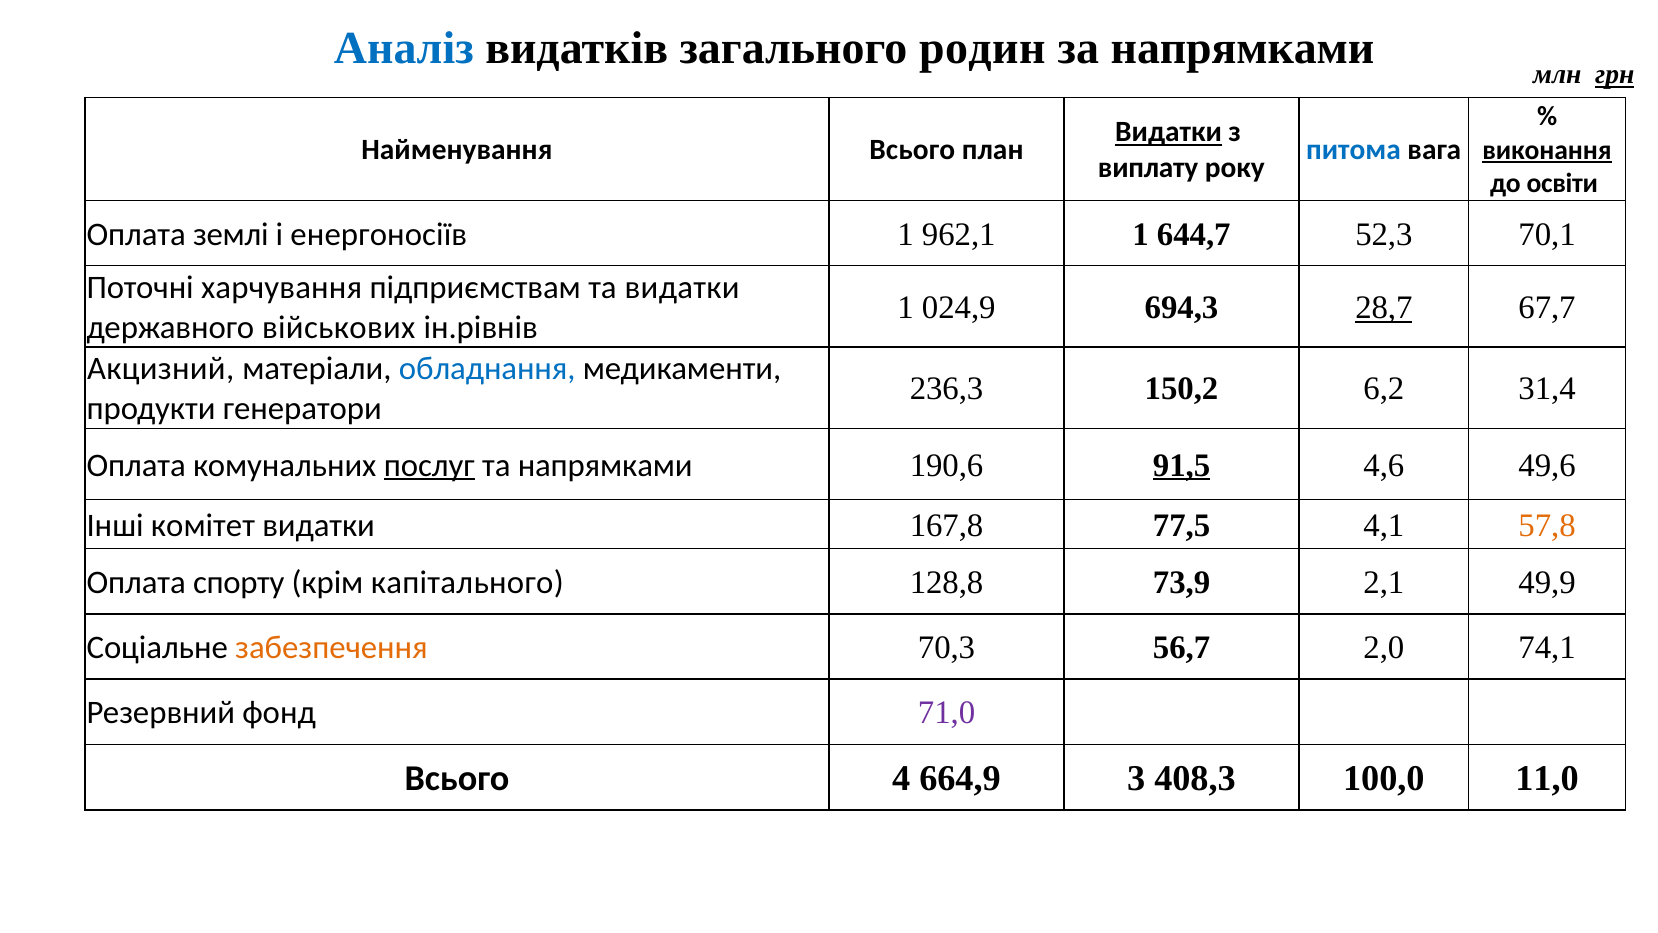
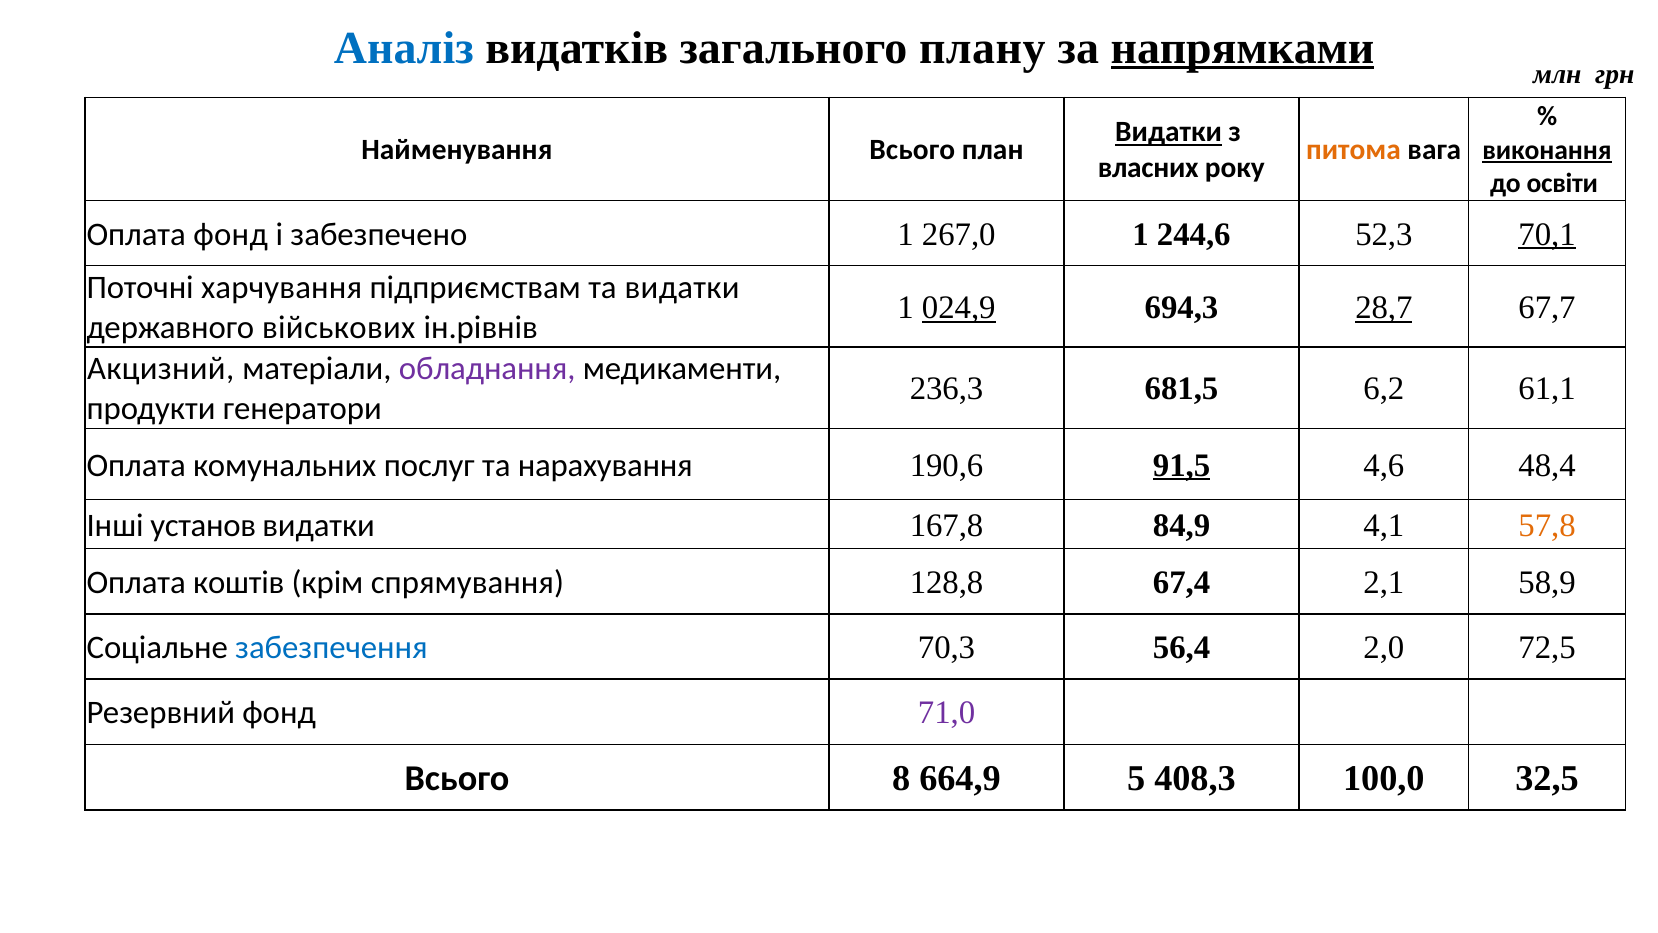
родин: родин -> плану (982, 48)
напрямками underline: none -> present (1243, 48)
грн underline: present -> none (1615, 75)
питома colour: blue -> orange (1354, 150)
виплату: виплату -> власних (1148, 168)
Оплата землі: землі -> фонд (231, 234)
енергоносіїв: енергоносіїв -> забезпечено (379, 234)
962,1: 962,1 -> 267,0 (959, 234)
644,7: 644,7 -> 244,6 (1194, 234)
70,1 underline: none -> present (1547, 234)
024,9 underline: none -> present (959, 307)
обладнання colour: blue -> purple (487, 369)
150,2: 150,2 -> 681,5 (1182, 389)
31,4: 31,4 -> 61,1 (1547, 389)
послуг underline: present -> none (429, 465)
та напрямками: напрямками -> нарахування (605, 465)
49,6: 49,6 -> 48,4 (1547, 465)
комітет: комітет -> установ (203, 525)
77,5: 77,5 -> 84,9 (1182, 525)
спорту: спорту -> коштів (239, 582)
капітального: капітального -> спрямування (467, 582)
73,9: 73,9 -> 67,4 (1182, 582)
49,9: 49,9 -> 58,9 (1547, 582)
забезпечення colour: orange -> blue (331, 647)
56,7: 56,7 -> 56,4 (1182, 647)
74,1: 74,1 -> 72,5 (1547, 647)
4: 4 -> 8 (901, 778)
3: 3 -> 5 (1136, 778)
11,0: 11,0 -> 32,5 (1547, 778)
